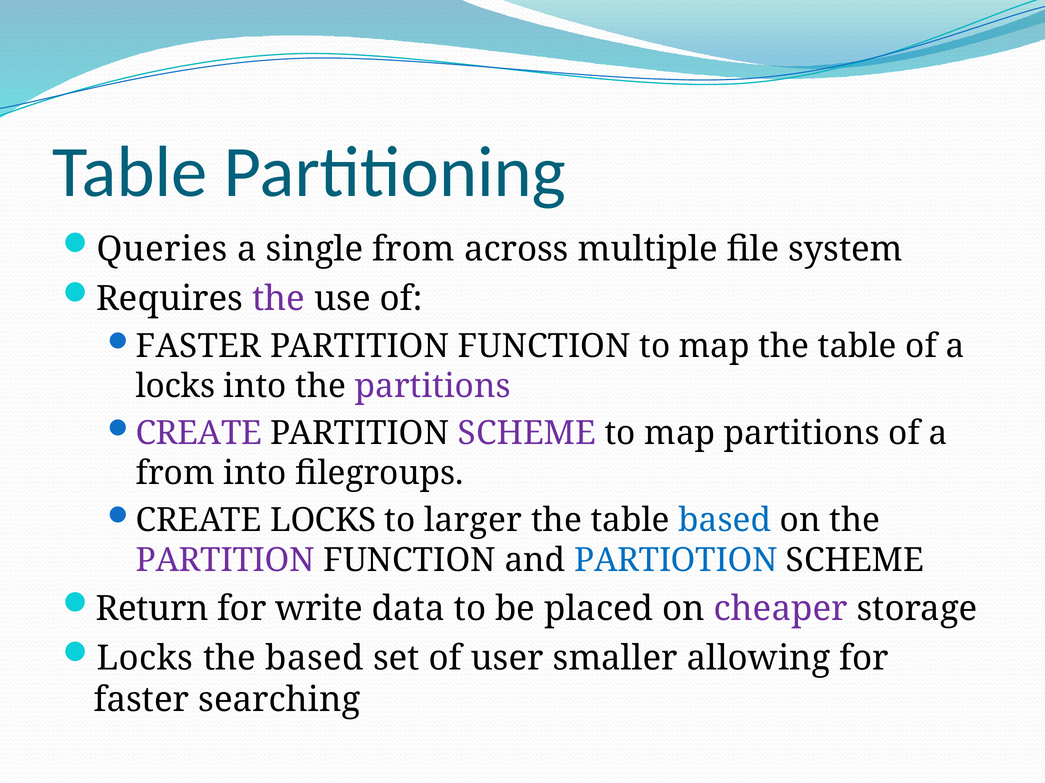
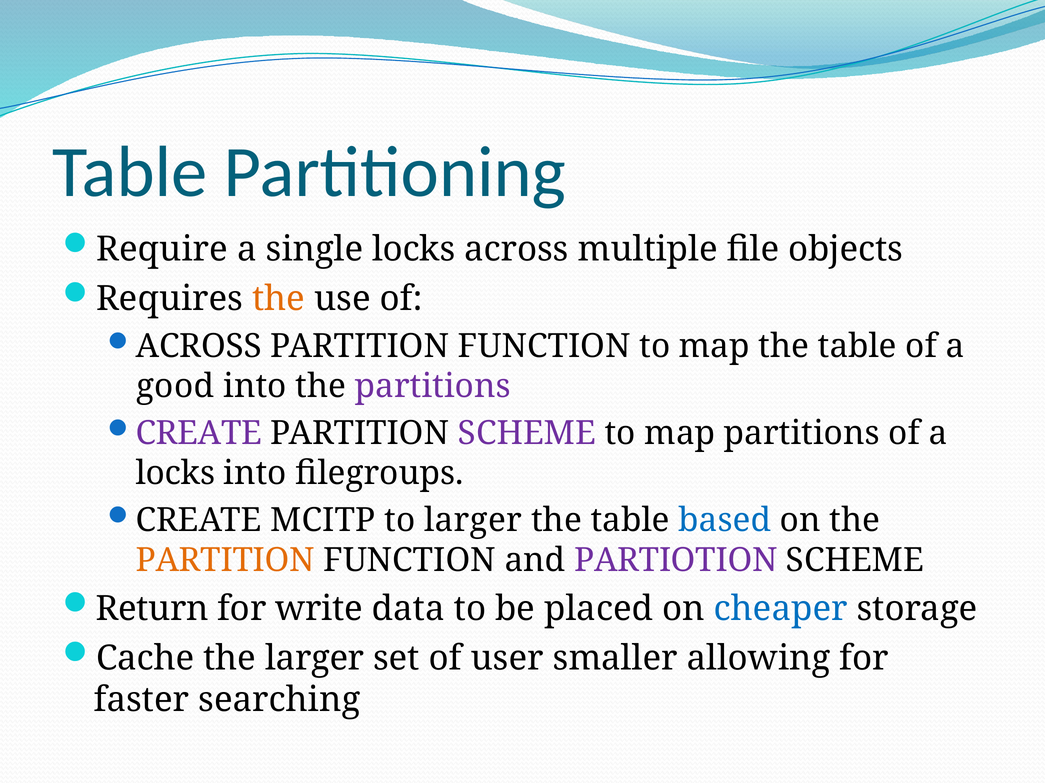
Queries: Queries -> Require (162, 250)
single from: from -> locks (414, 250)
system: system -> objects (846, 250)
the colour: purple -> orange (279, 299)
FASTER: FASTER -> ACROSS (199, 347)
locks: locks -> good (175, 387)
from: from -> locks (175, 474)
CREATE LOCKS: LOCKS -> MCITP (323, 521)
PARTITION colour: purple -> orange (225, 561)
PARTIOTION colour: blue -> purple (676, 561)
cheaper colour: purple -> blue (781, 609)
Locks: Locks -> Cache (145, 659)
the based: based -> larger (315, 659)
